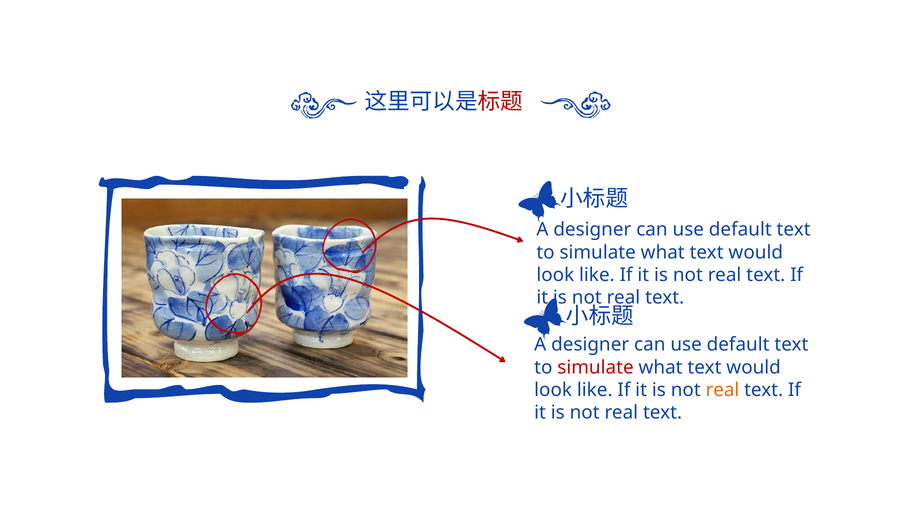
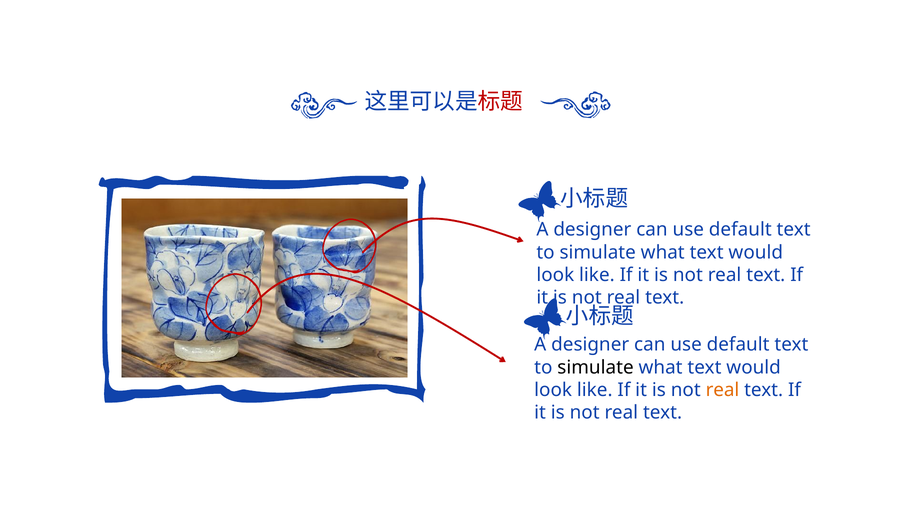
simulate colour: red -> black (596, 367)
